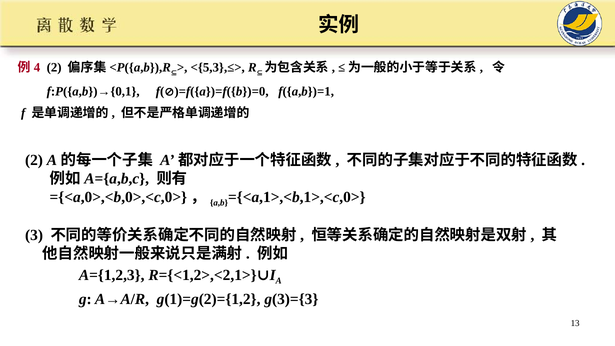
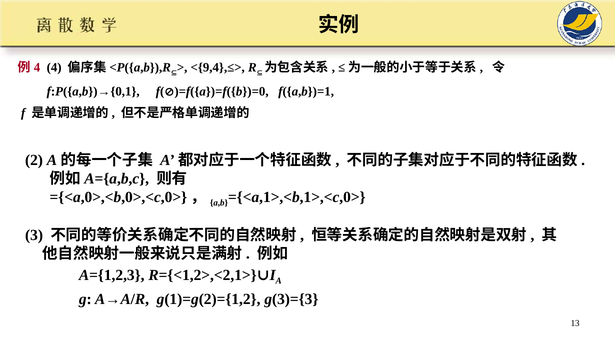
2: 2 -> 4 (54, 68)
<{5,3},≤>: <{5,3},≤> -> <{9,4},≤> (218, 68)
